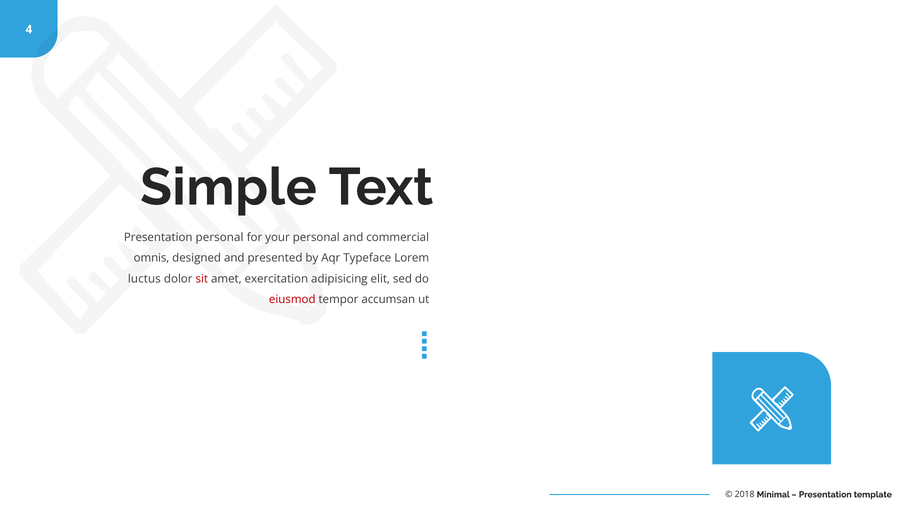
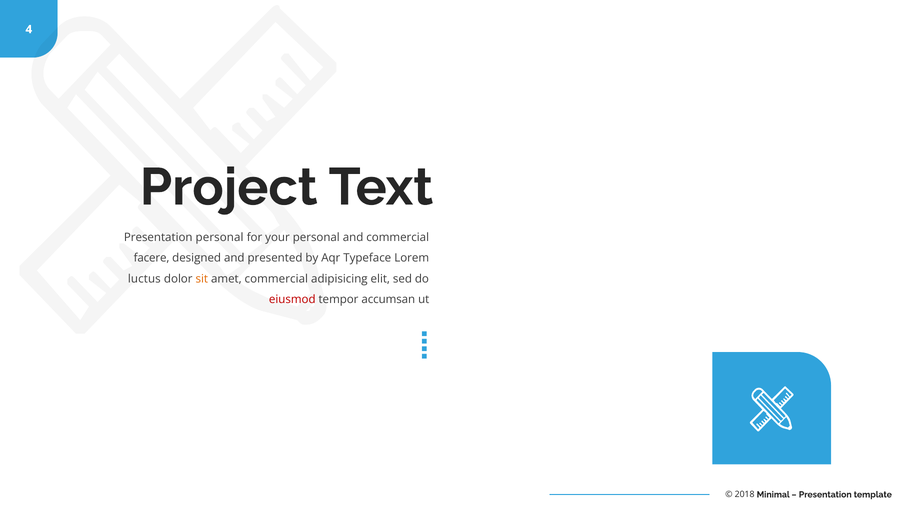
Simple: Simple -> Project (229, 187)
omnis: omnis -> facere (152, 258)
sit colour: red -> orange (202, 279)
amet exercitation: exercitation -> commercial (276, 279)
